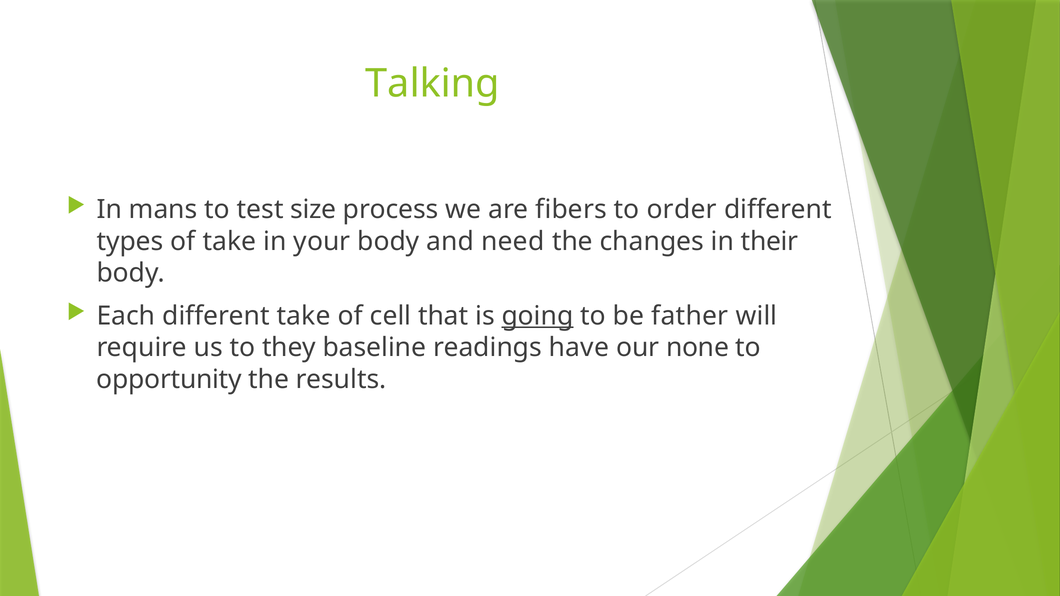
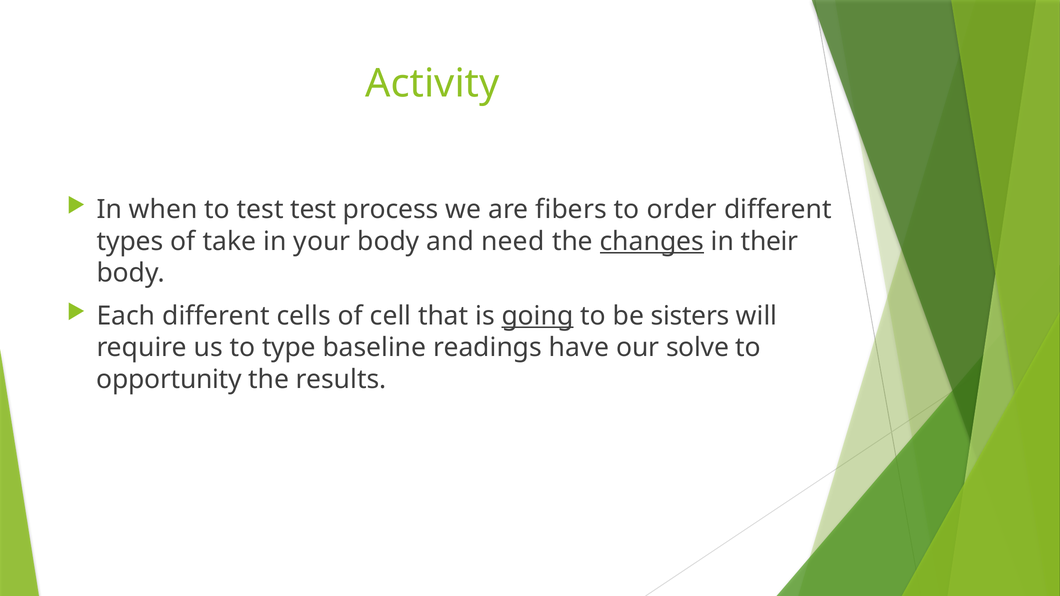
Talking: Talking -> Activity (432, 84)
mans: mans -> when (163, 210)
test size: size -> test (313, 210)
changes underline: none -> present (652, 241)
different take: take -> cells (304, 316)
father: father -> sisters (690, 316)
they: they -> type (289, 348)
none: none -> solve (698, 348)
